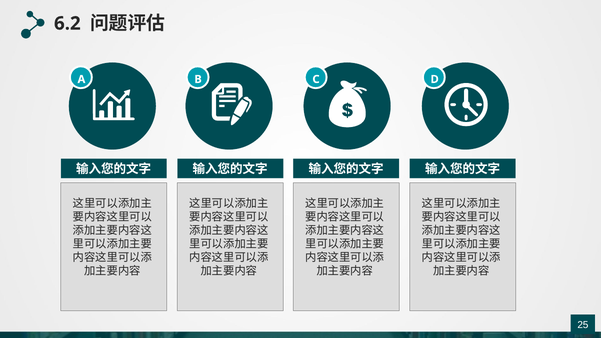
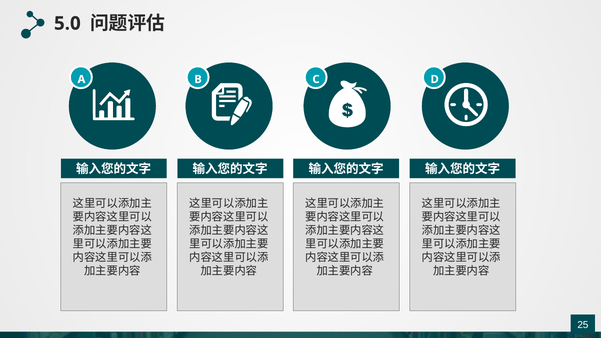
6.2: 6.2 -> 5.0 (67, 23)
